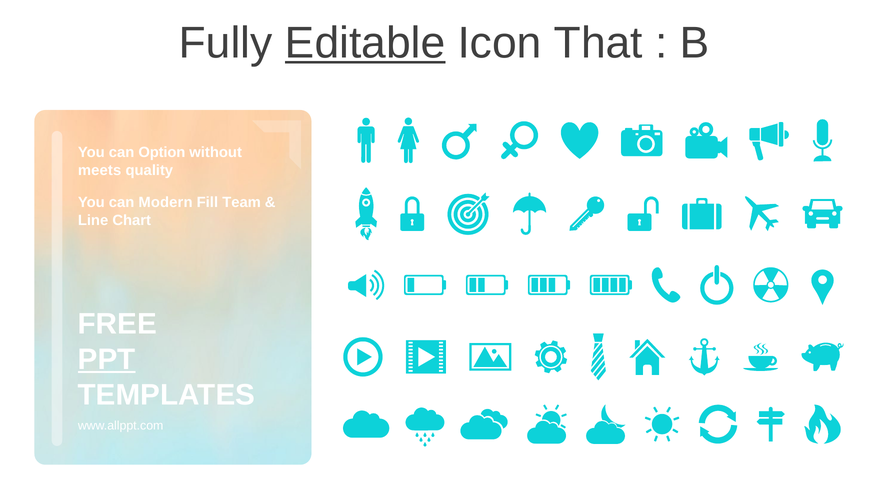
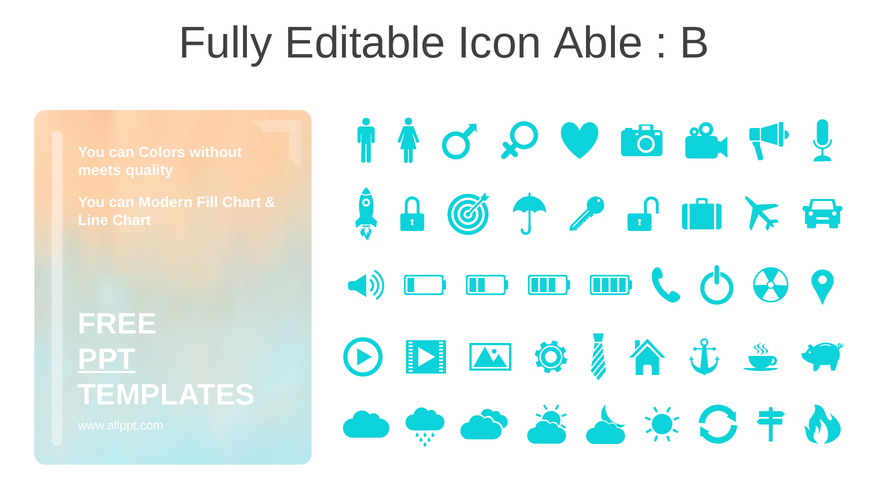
Editable underline: present -> none (365, 43)
That: That -> Able (598, 43)
Option: Option -> Colors (162, 153)
Fill Team: Team -> Chart (242, 202)
